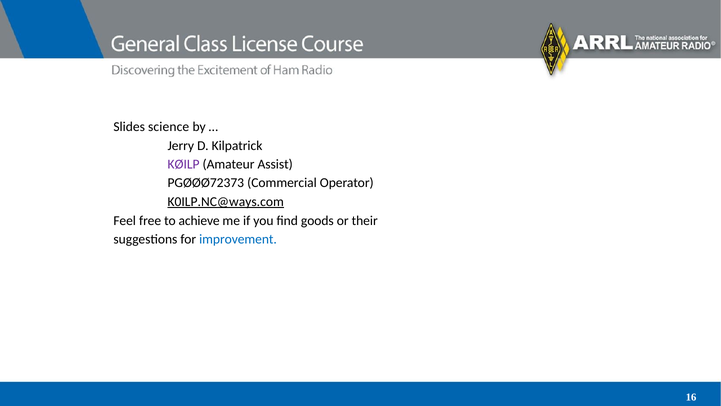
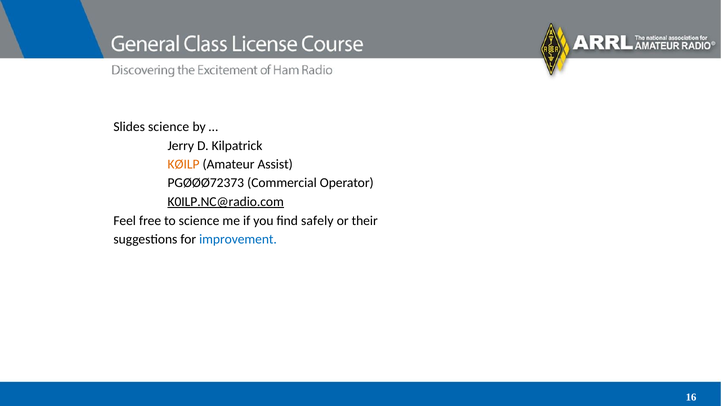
KØILP colour: purple -> orange (184, 164)
K0ILP.NC@ways.com: K0ILP.NC@ways.com -> K0ILP.NC@radio.com (226, 201)
to achieve: achieve -> science (199, 220)
goods: goods -> safely (317, 220)
